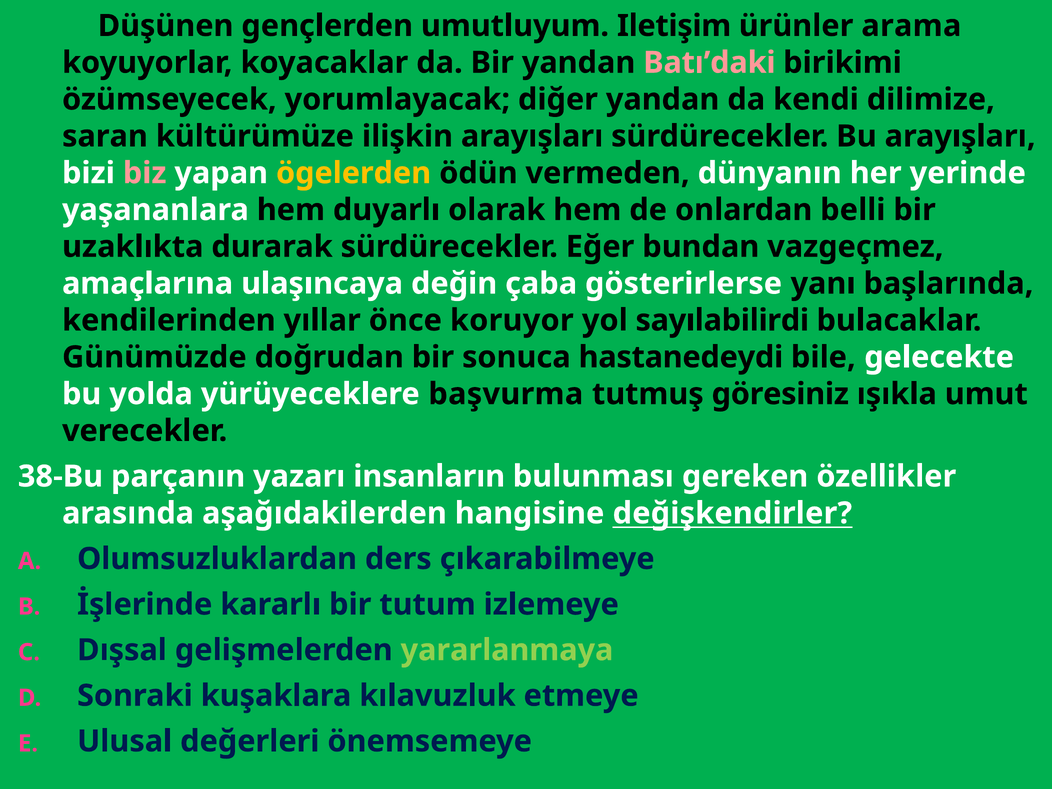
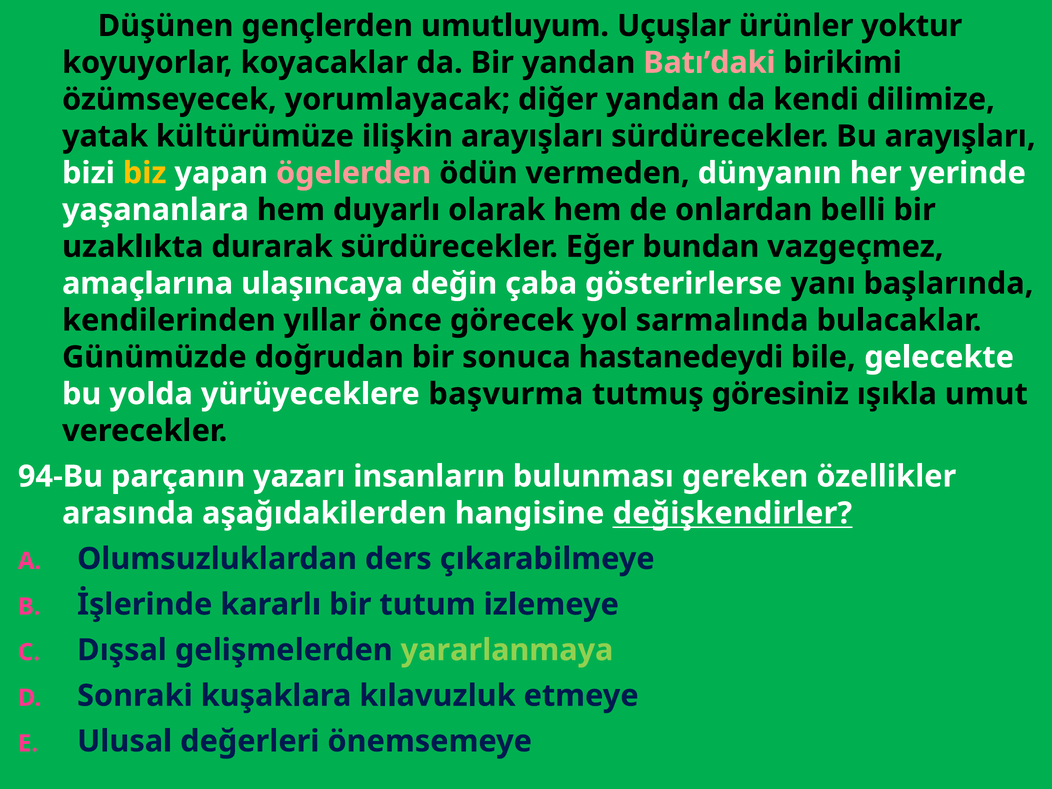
Iletişim: Iletişim -> Uçuşlar (674, 26)
arama: arama -> yoktur (912, 26)
saran: saran -> yatak (105, 136)
biz colour: pink -> yellow (145, 173)
ögelerden colour: yellow -> pink (354, 173)
koruyor: koruyor -> görecek (512, 320)
sayılabilirdi: sayılabilirdi -> sarmalında (722, 320)
38-Bu: 38-Bu -> 94-Bu (61, 476)
